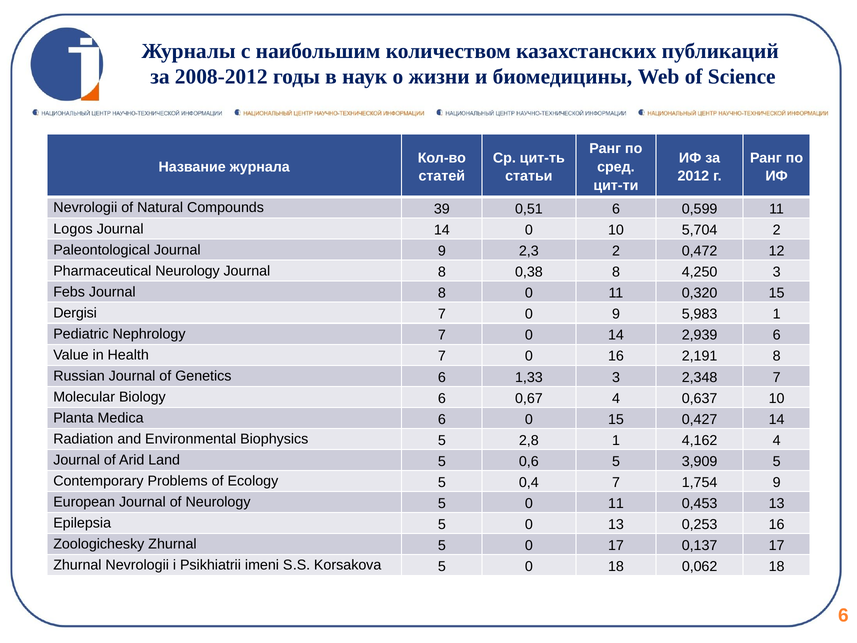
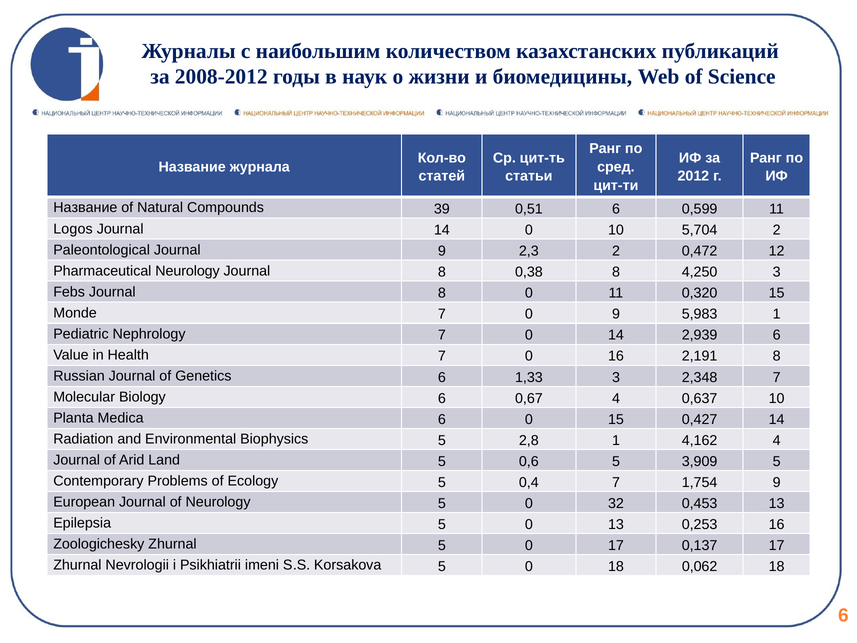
Nevrologii: Nevrologii -> Название (85, 208)
Dergisi: Dergisi -> Monde (75, 313)
5 0 11: 11 -> 32 (616, 503)
